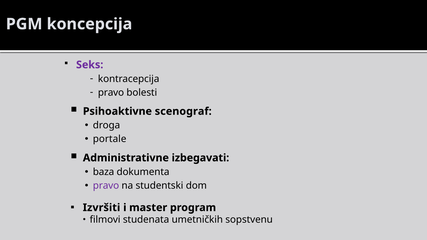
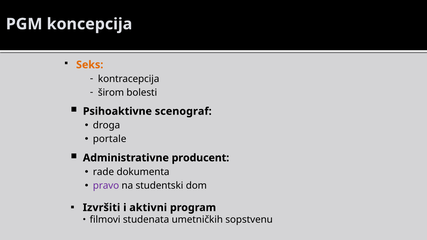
Seks colour: purple -> orange (90, 65)
pravo: pravo -> širom (111, 93)
izbegavati: izbegavati -> producent (200, 158)
baza: baza -> rade (103, 172)
master: master -> aktivni (148, 208)
